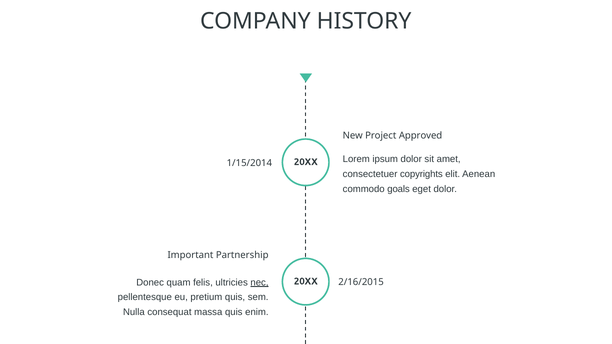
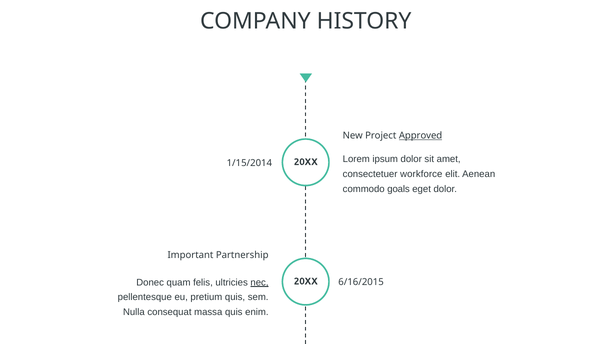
Approved underline: none -> present (421, 136)
copyrights: copyrights -> workforce (421, 174)
2/16/2015: 2/16/2015 -> 6/16/2015 (361, 283)
